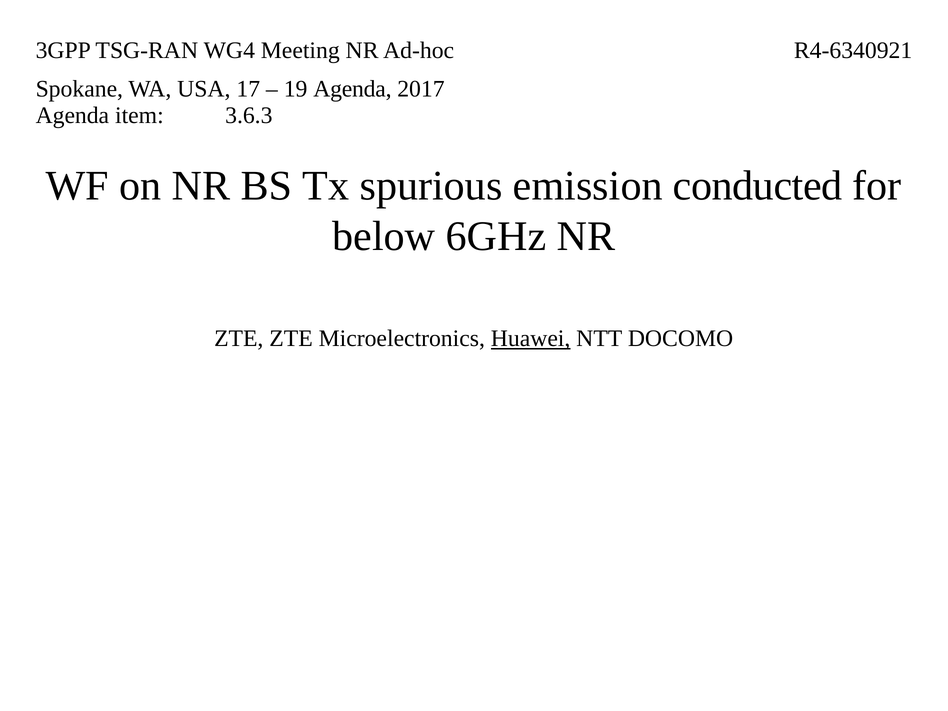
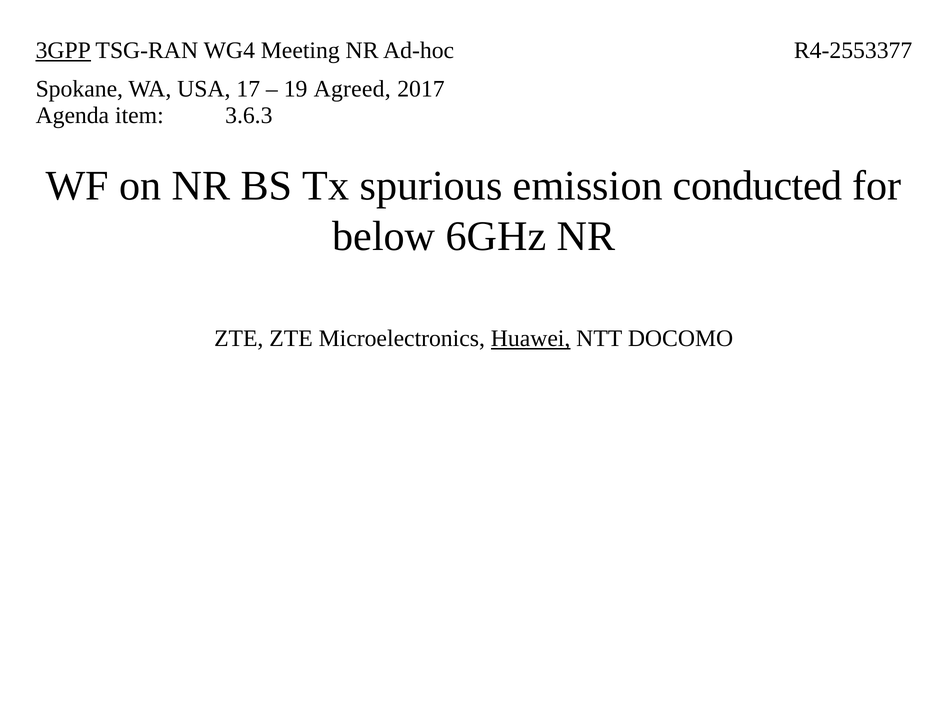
3GPP underline: none -> present (63, 51)
R4-6340921: R4-6340921 -> R4-2553377 (853, 51)
19 Agenda: Agenda -> Agreed (352, 89)
